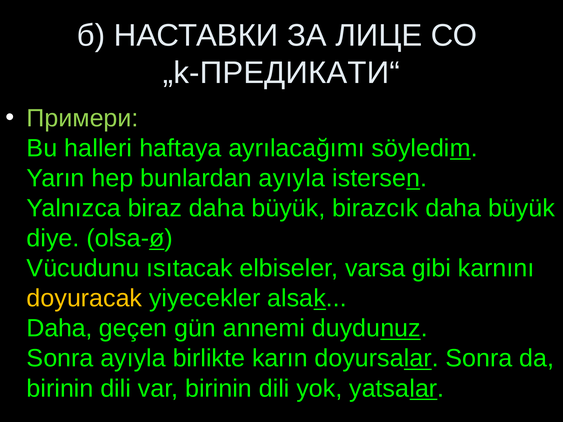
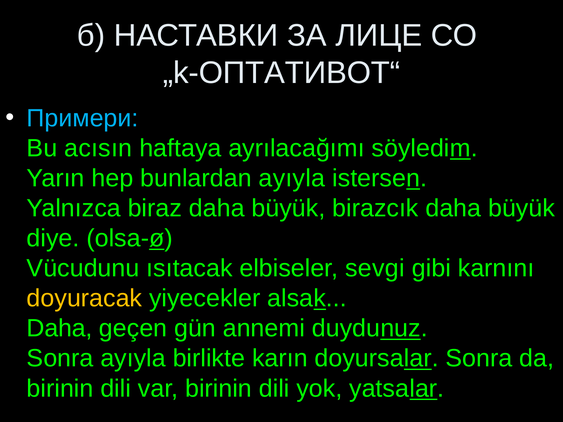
„k-ПРЕДИКАТИ“: „k-ПРЕДИКАТИ“ -> „k-ОПТАТИВОТ“ (281, 73)
Примери colour: light green -> light blue (83, 118)
halleri: halleri -> acısın (98, 148)
varsa: varsa -> sevgi (375, 268)
